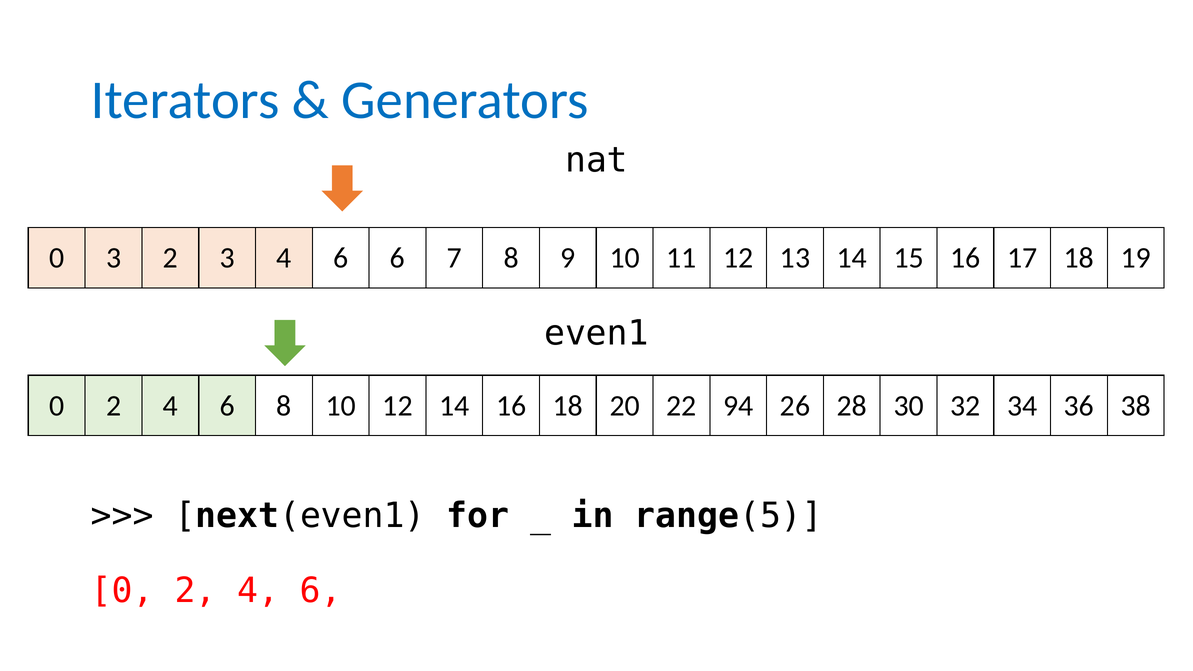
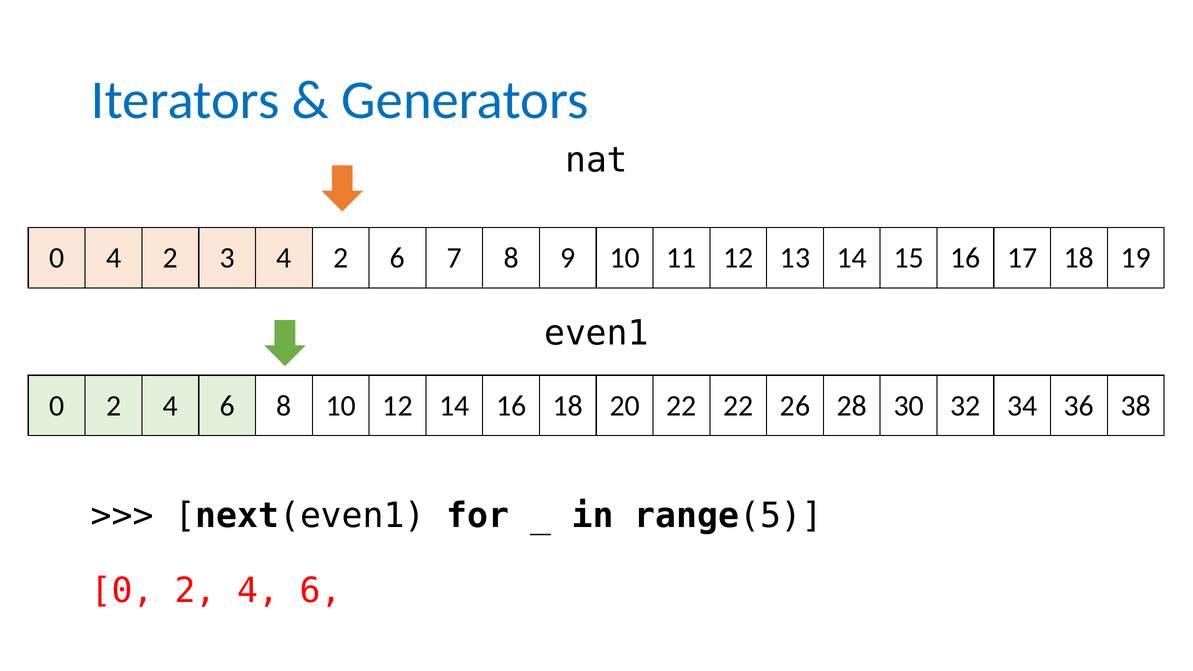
0 3: 3 -> 4 (114, 258)
3 4 6: 6 -> 2 (341, 258)
22 94: 94 -> 22 (738, 406)
